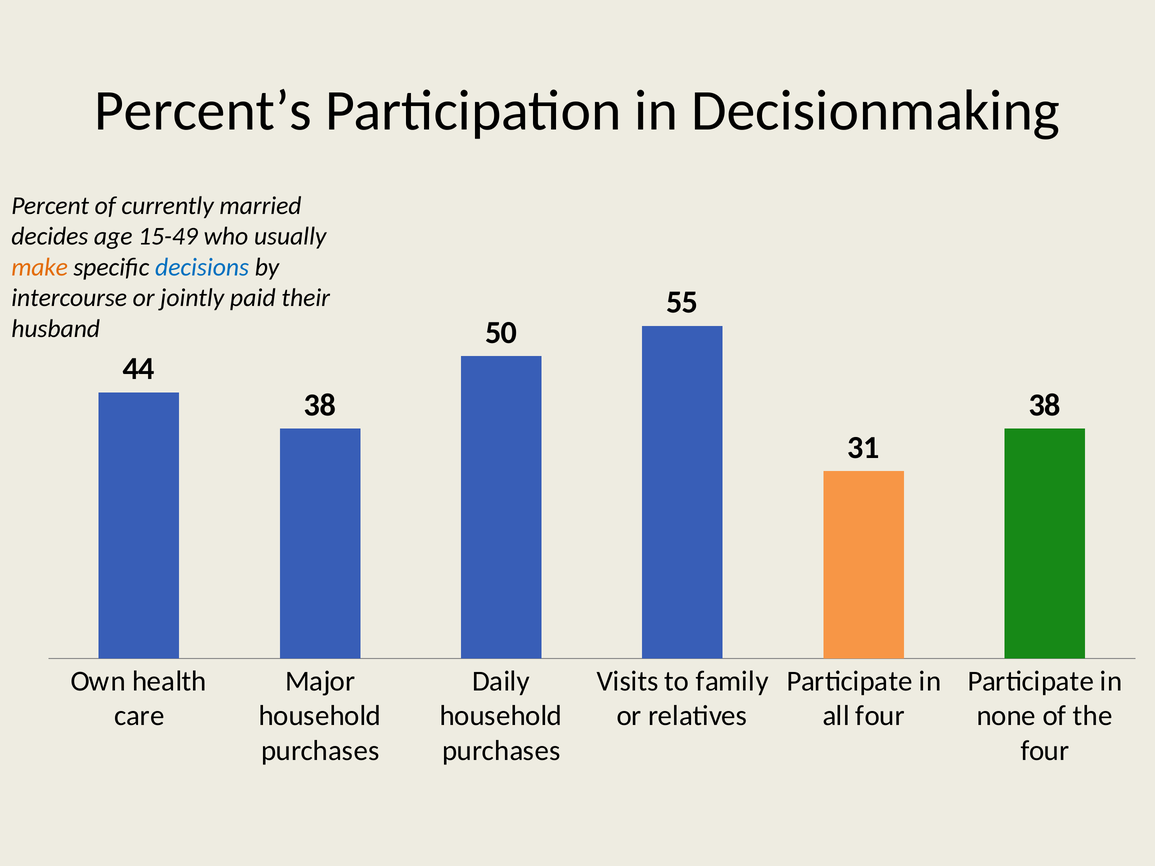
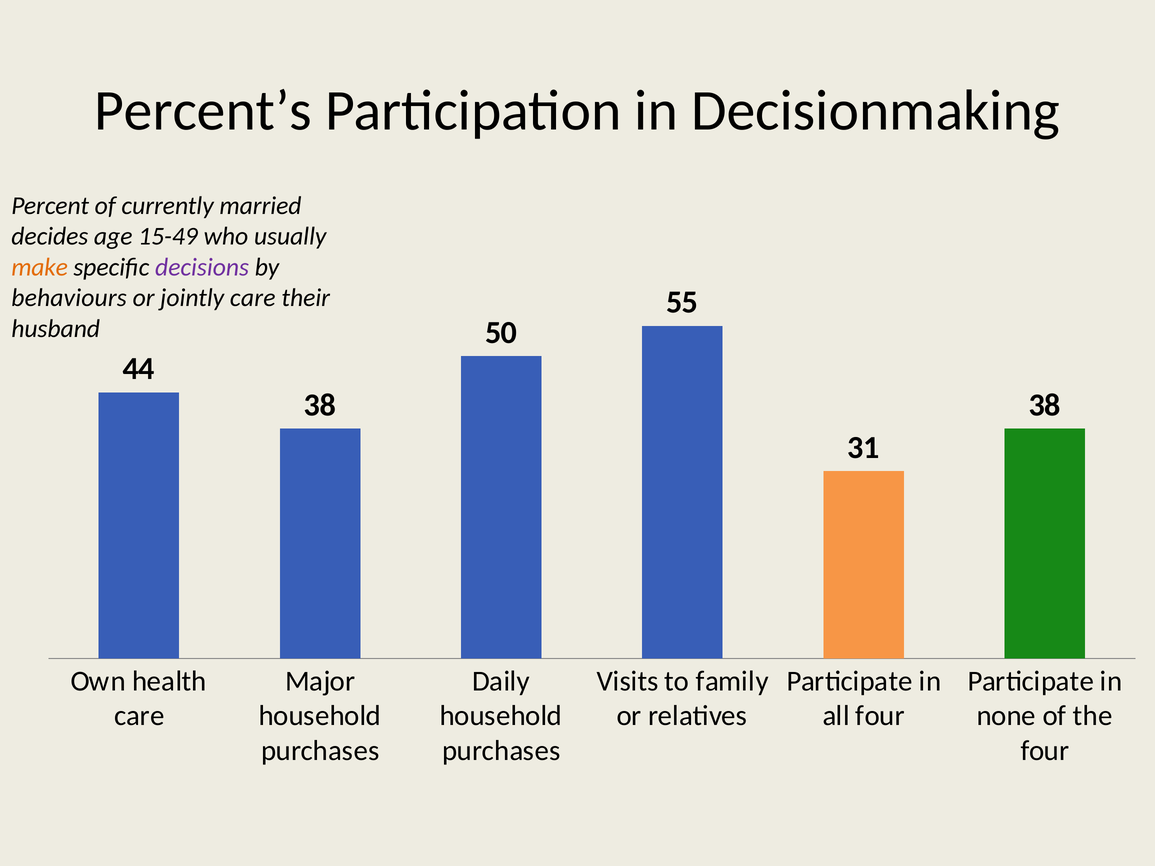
decisions colour: blue -> purple (202, 267)
intercourse: intercourse -> behaviours (69, 298)
jointly paid: paid -> care (253, 298)
